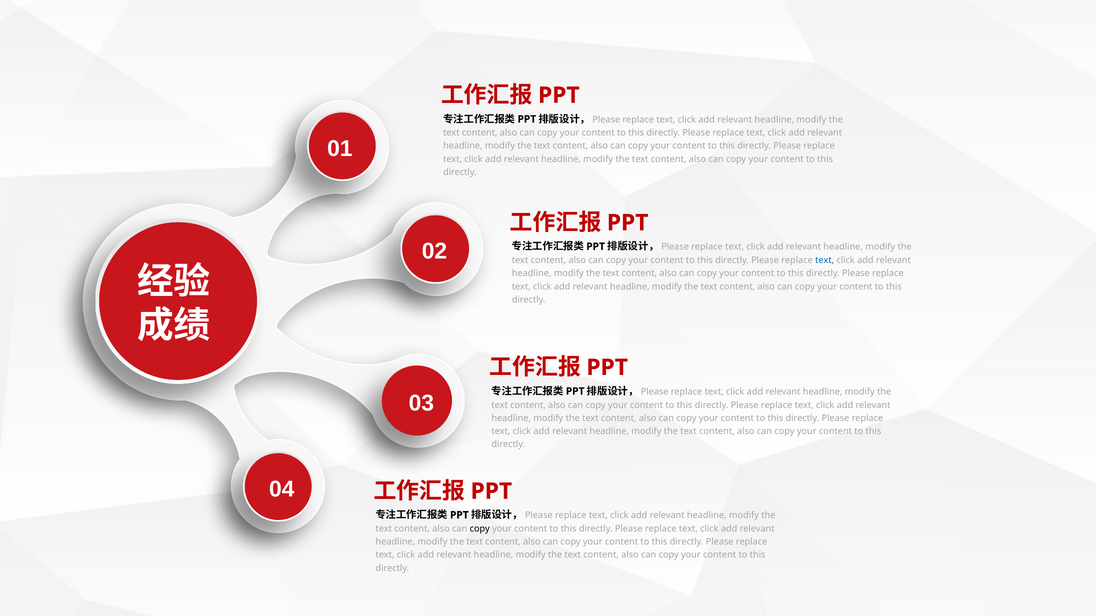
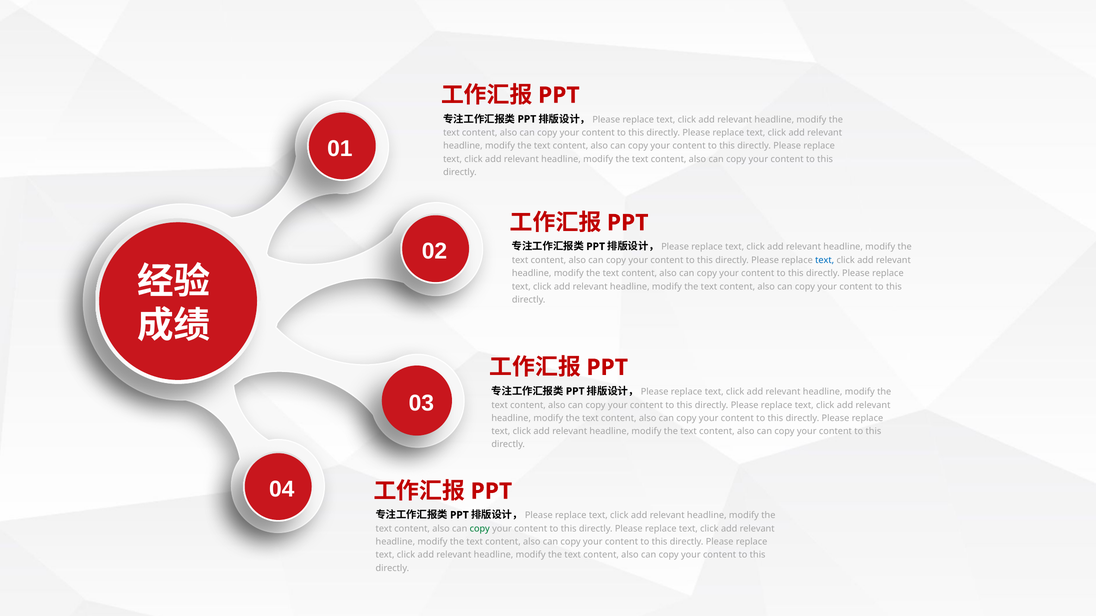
copy colour: black -> green (480, 529)
